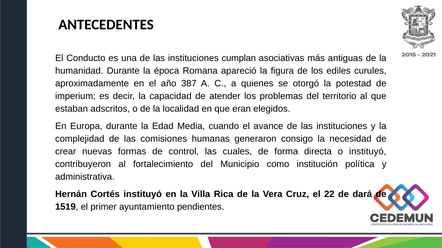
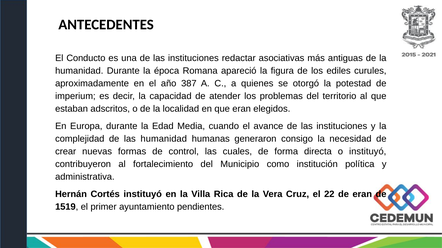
cumplan: cumplan -> redactar (239, 58)
las comisiones: comisiones -> humanidad (164, 139)
de dará: dará -> eran (362, 195)
